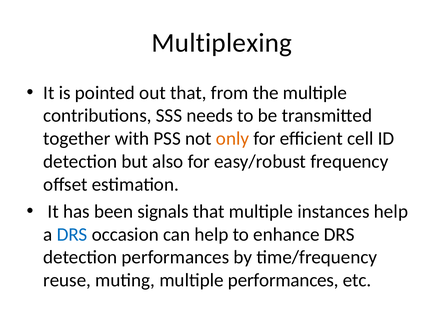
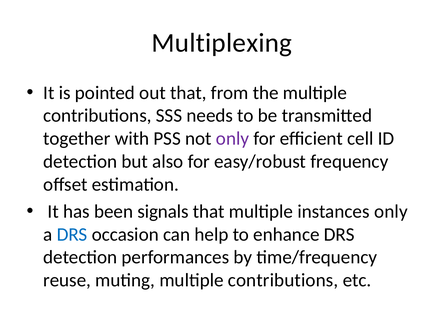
only colour: orange -> purple (233, 139)
instances help: help -> only (391, 211)
muting multiple performances: performances -> contributions (283, 280)
